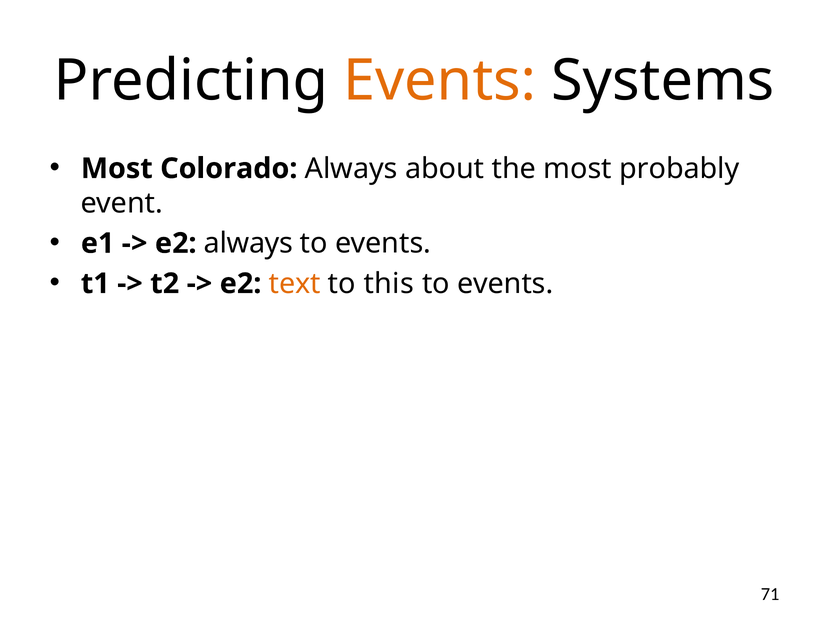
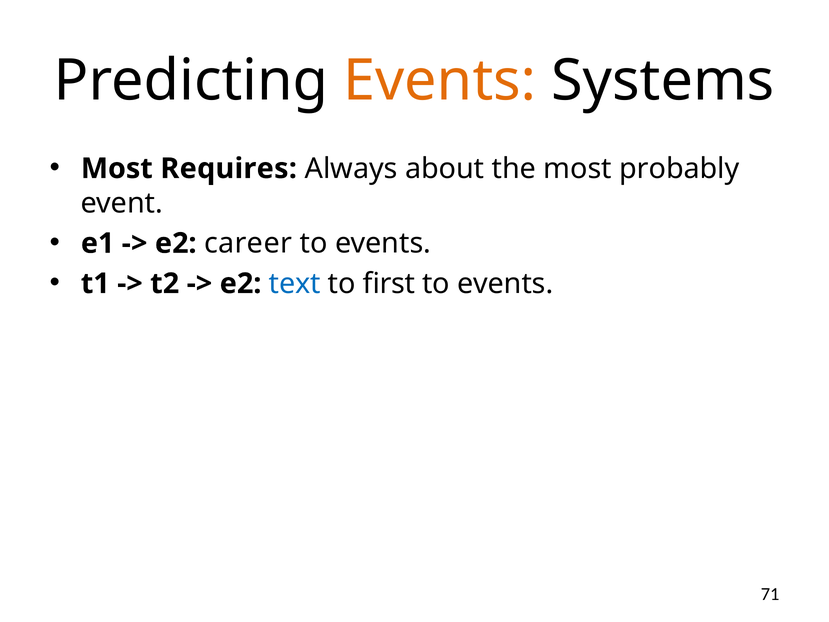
Colorado: Colorado -> Requires (229, 168)
e2 always: always -> career (248, 243)
text colour: orange -> blue (295, 283)
this: this -> first (389, 283)
